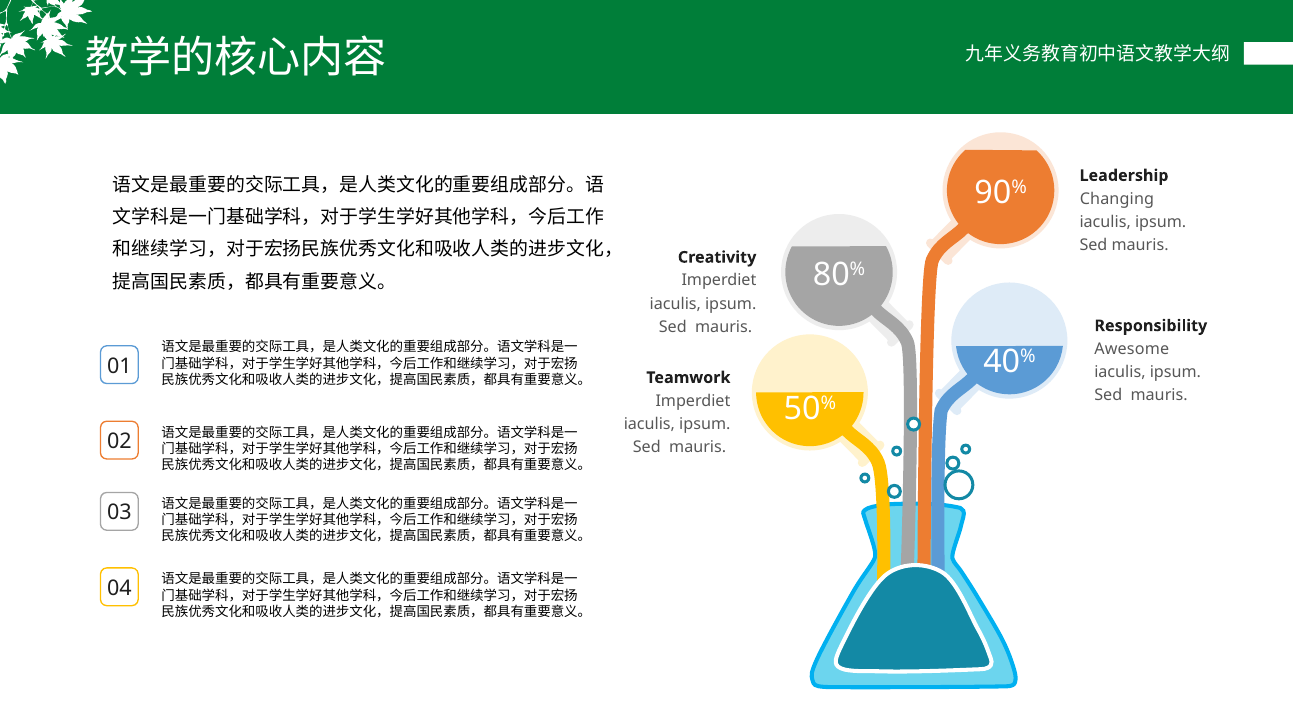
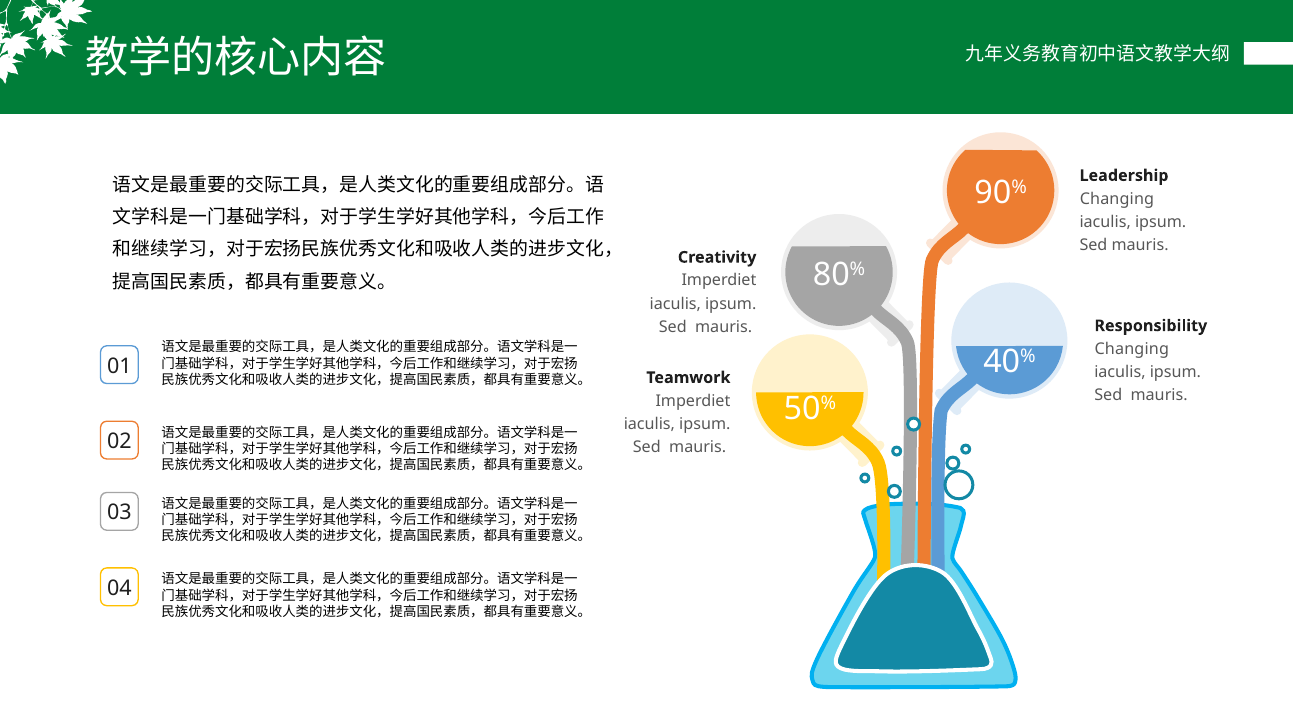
Awesome: Awesome -> Changing (1132, 349)
